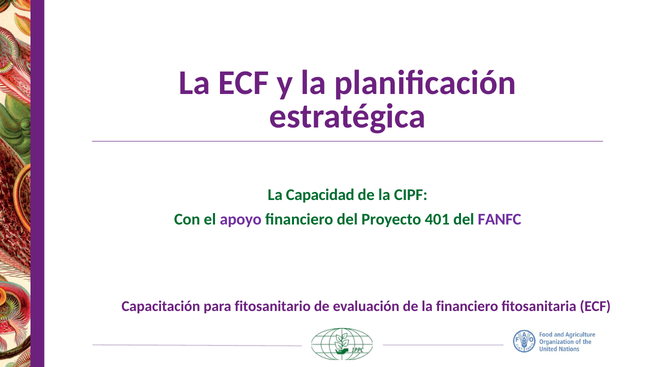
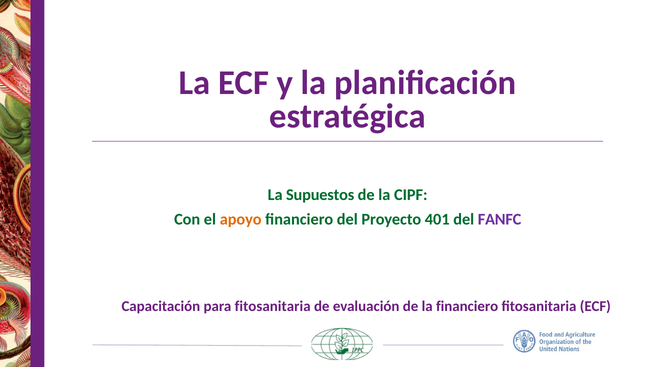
Capacidad: Capacidad -> Supuestos (320, 195)
apoyo colour: purple -> orange (241, 219)
para fitosanitario: fitosanitario -> fitosanitaria (273, 306)
